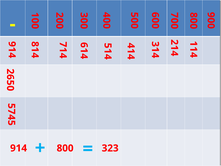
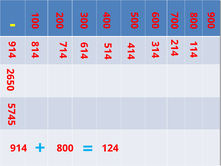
323: 323 -> 124 (110, 148)
